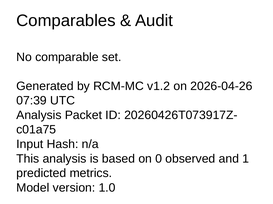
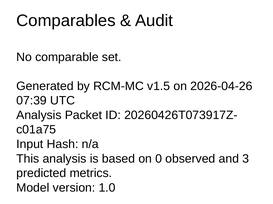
v1.2: v1.2 -> v1.5 (159, 86)
1: 1 -> 3 (246, 159)
